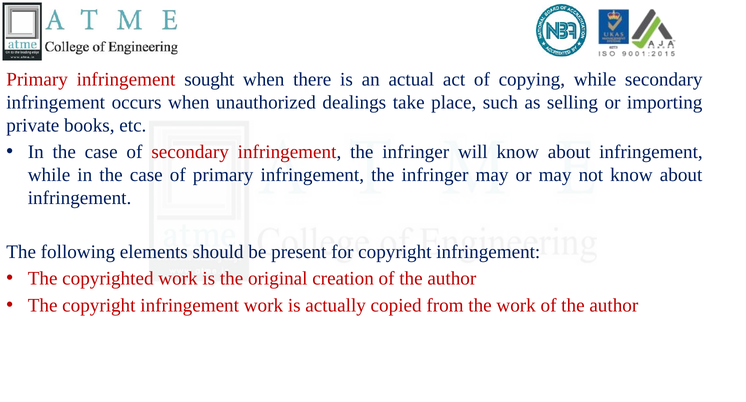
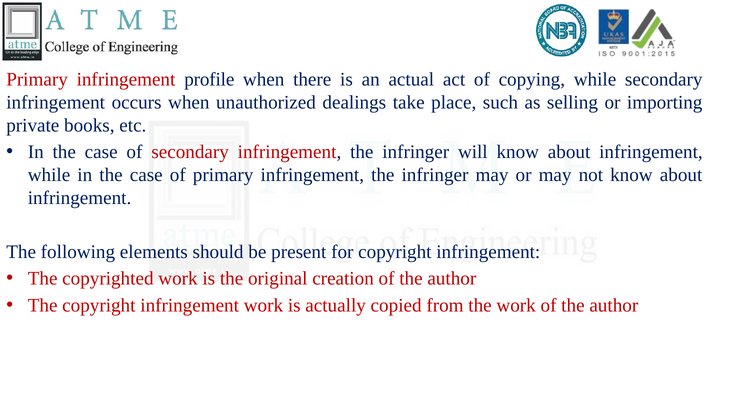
sought: sought -> profile (209, 79)
